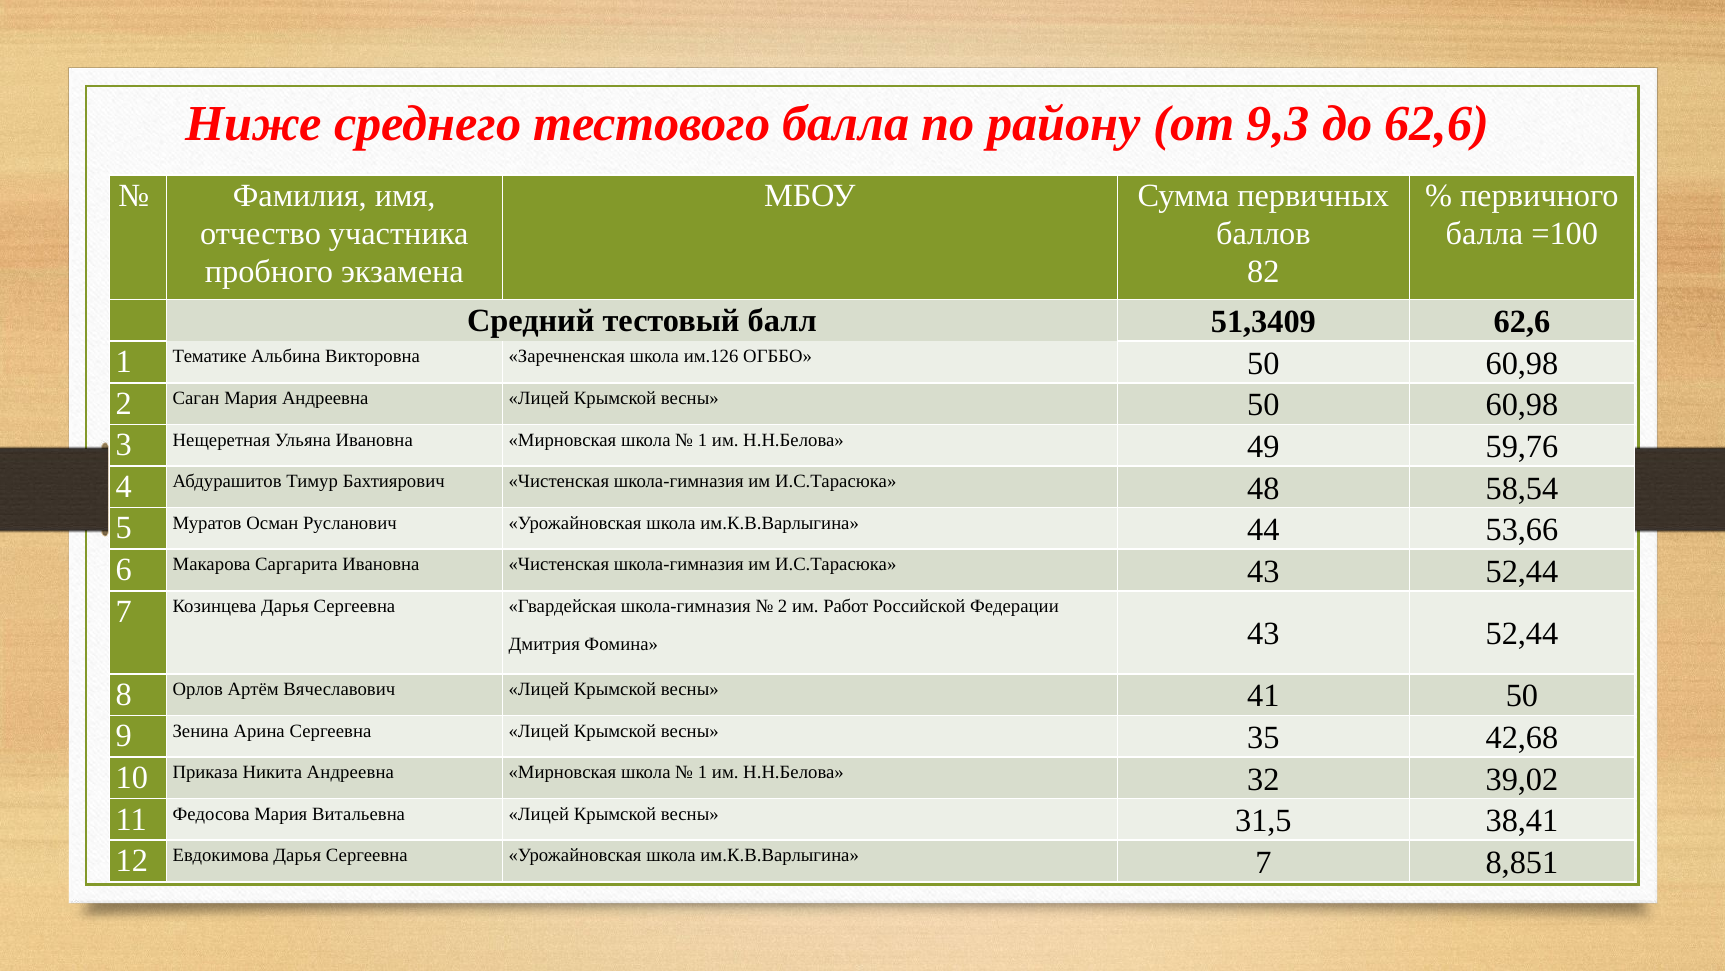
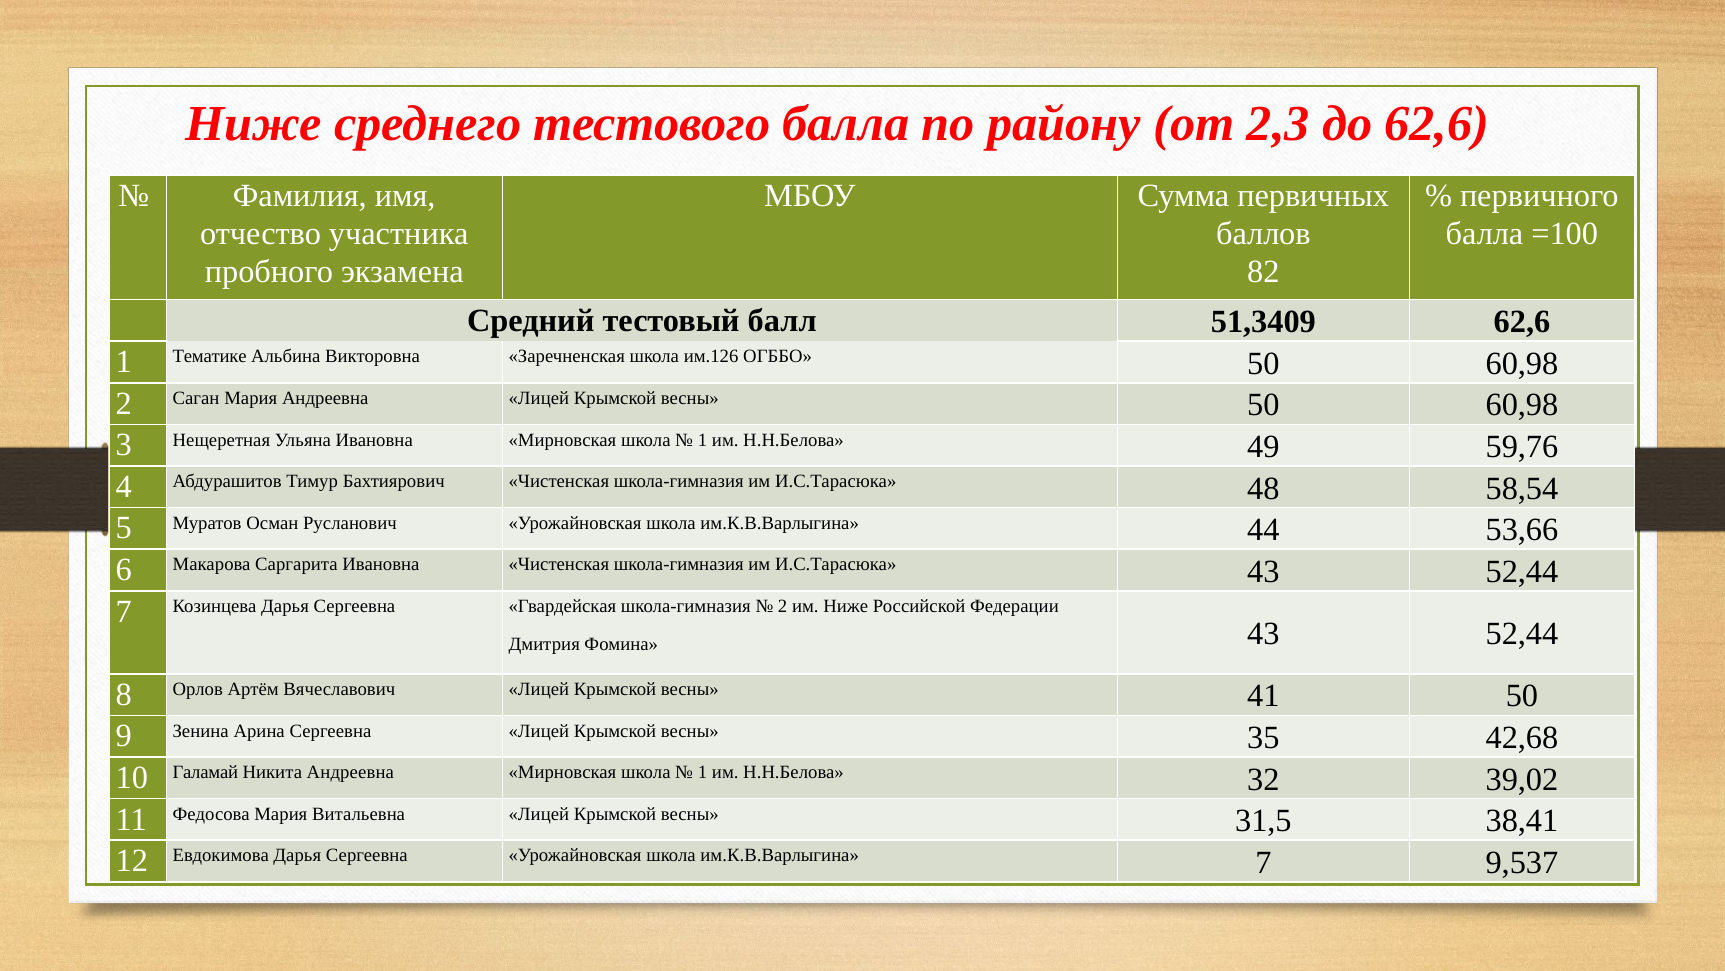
9,3: 9,3 -> 2,3 (1278, 124)
им Работ: Работ -> Ниже (846, 606)
Приказа: Приказа -> Галамай (205, 772)
8,851: 8,851 -> 9,537 (1522, 862)
